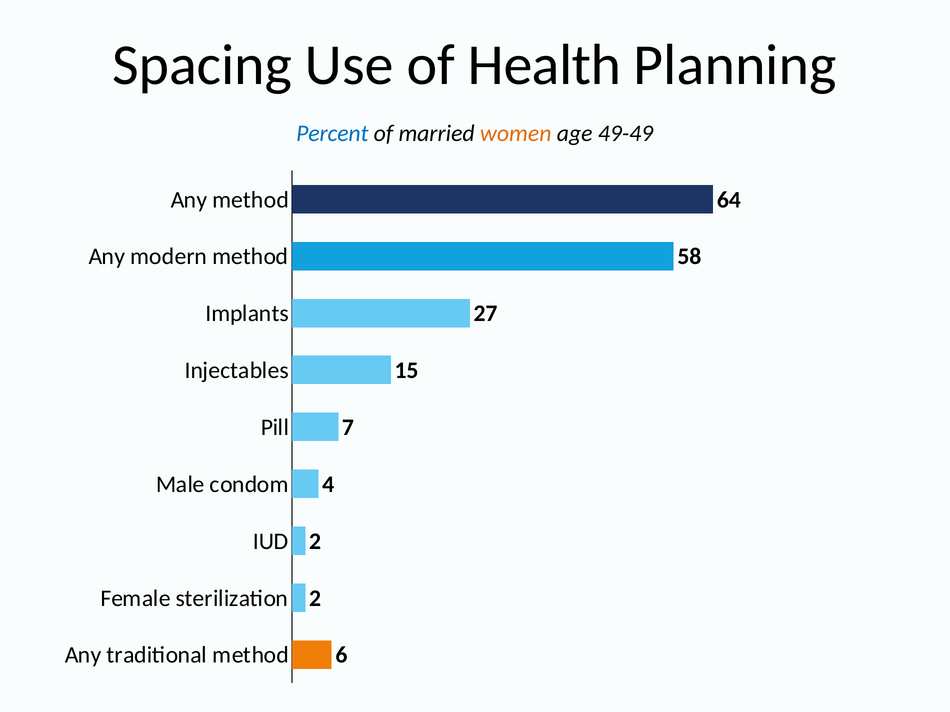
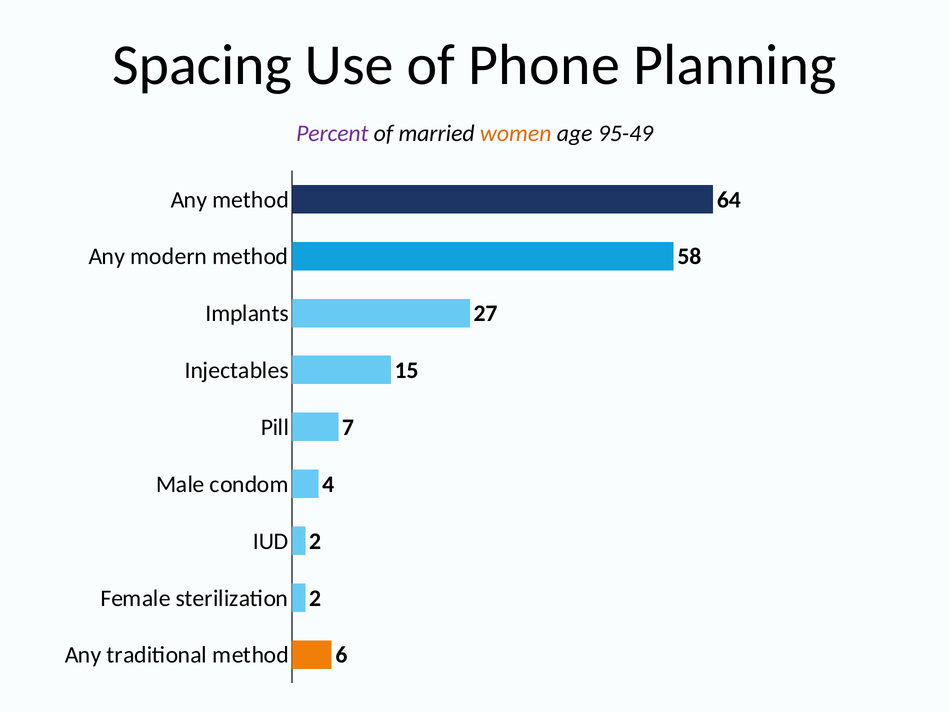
Health: Health -> Phone (544, 65)
Percent colour: blue -> purple (332, 134)
49-49: 49-49 -> 95-49 (626, 134)
